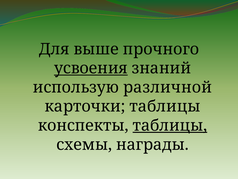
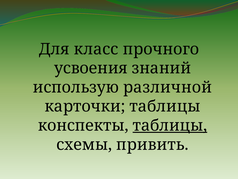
выше: выше -> класс (96, 49)
усвоения underline: present -> none (91, 68)
награды: награды -> привить (152, 144)
